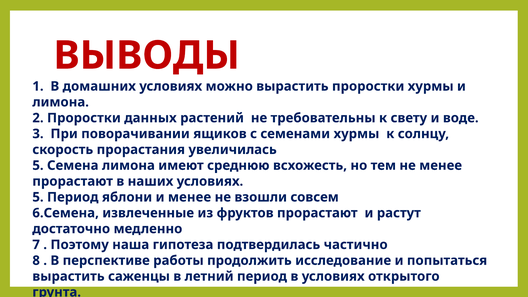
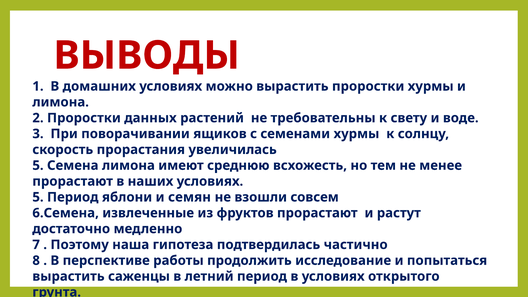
и менее: менее -> семян (190, 197)
